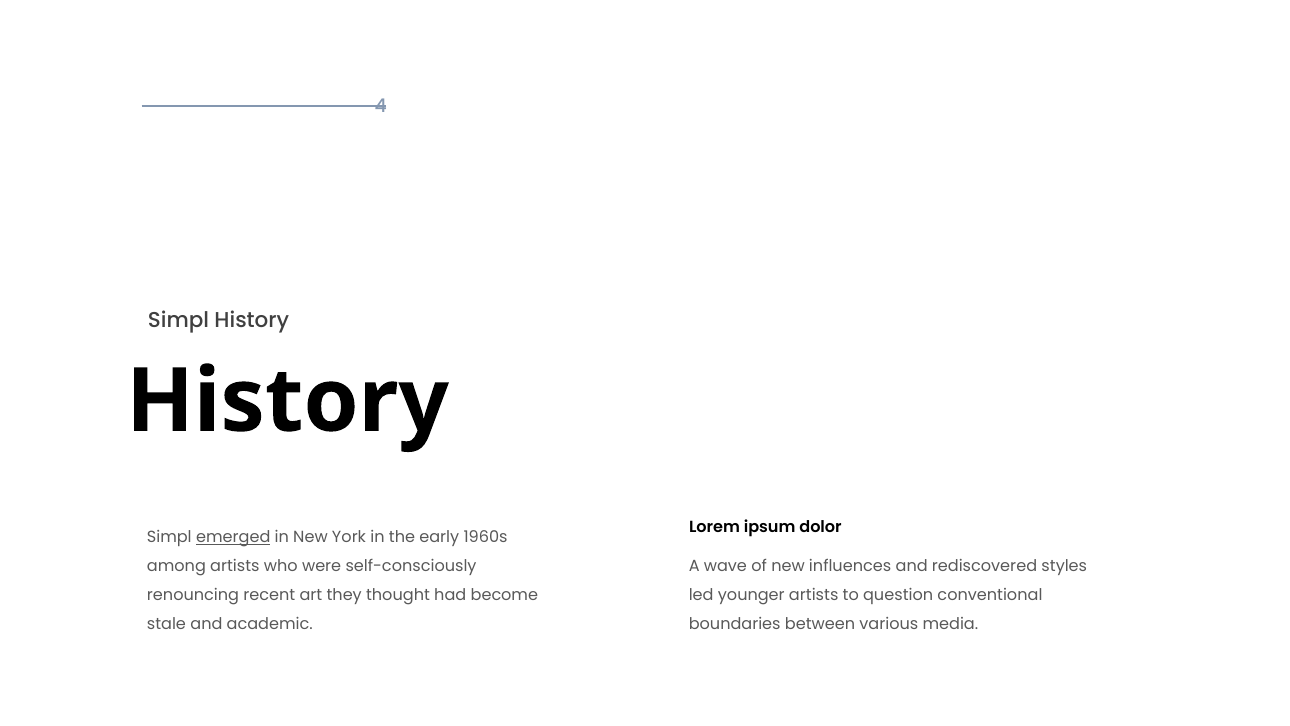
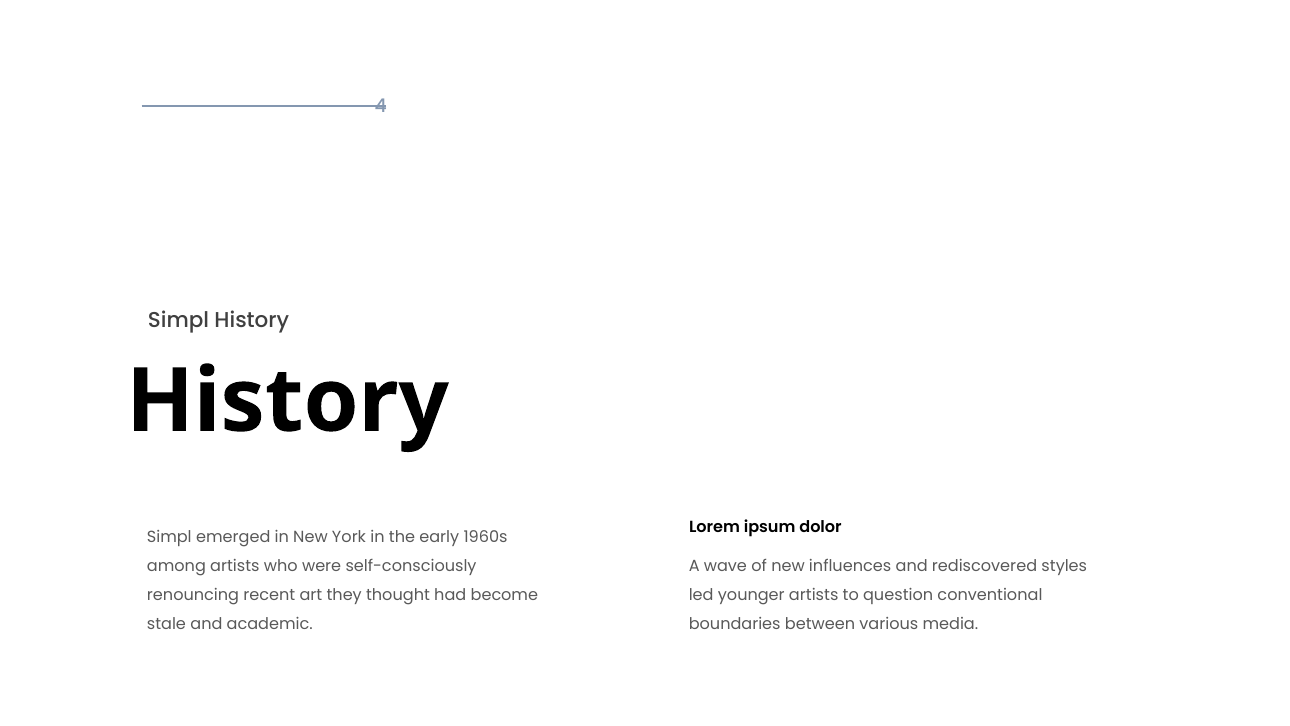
emerged underline: present -> none (233, 537)
